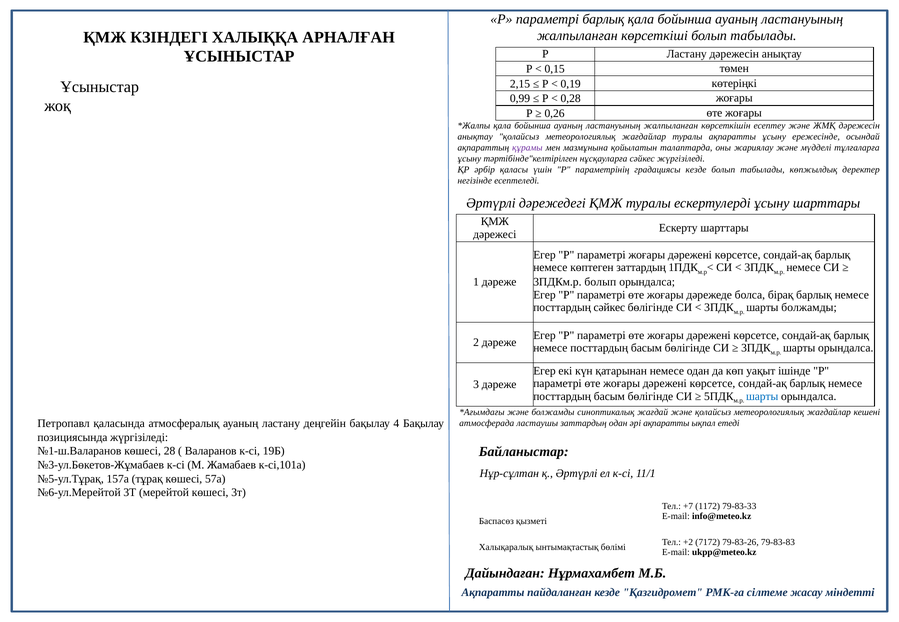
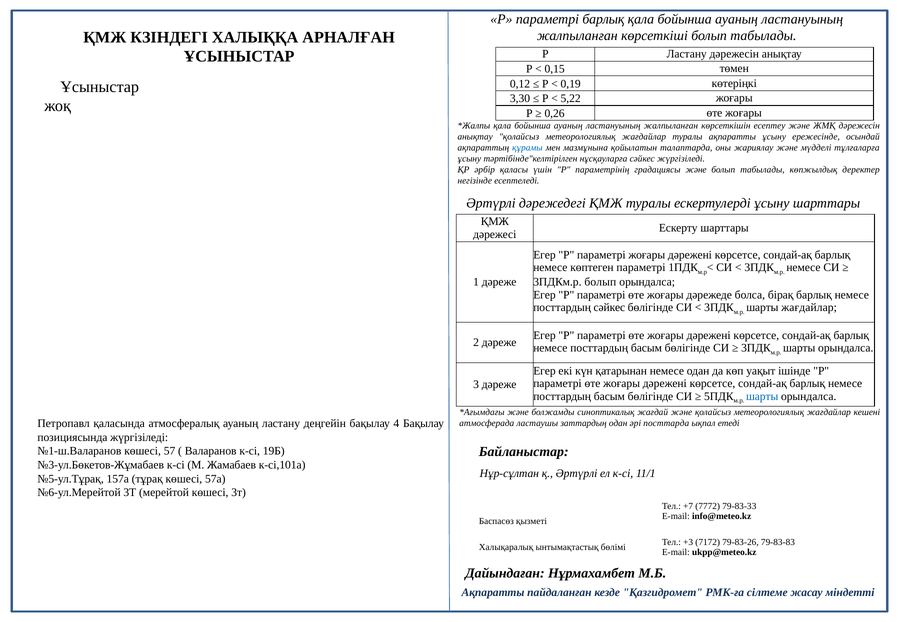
2,15: 2,15 -> 0,12 (520, 84)
0,99: 0,99 -> 3,30 (520, 99)
0,28: 0,28 -> 5,22 (571, 99)
құрамы colour: purple -> blue (527, 148)
градациясы кезде: кезде -> және (696, 170)
көптеген заттардың: заттардың -> параметрі (641, 268)
шарты болжамды: болжамды -> жағдайлар (809, 308)
әрі ақпаратты: ақпаратты -> посттарда (666, 424)
28: 28 -> 57 (170, 451)
1172: 1172 -> 7772 (708, 506)
+2: +2 -> +3 (688, 542)
